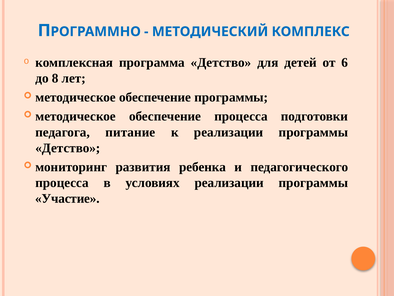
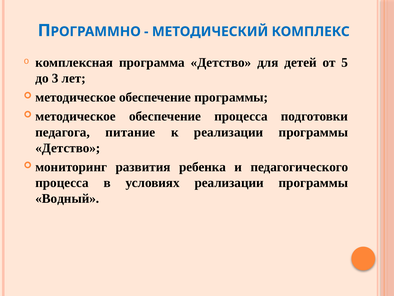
6: 6 -> 5 (345, 62)
8: 8 -> 3 (55, 78)
Участие: Участие -> Водный (67, 198)
